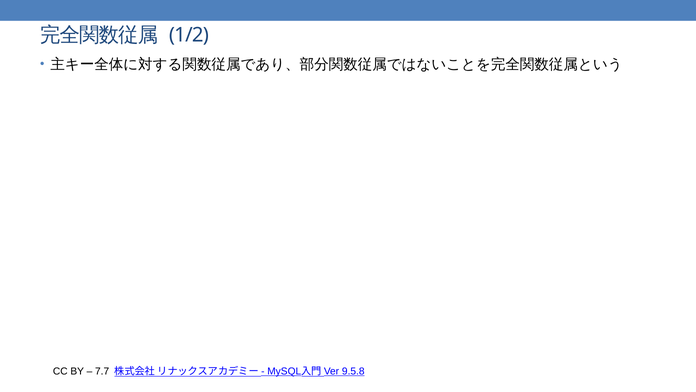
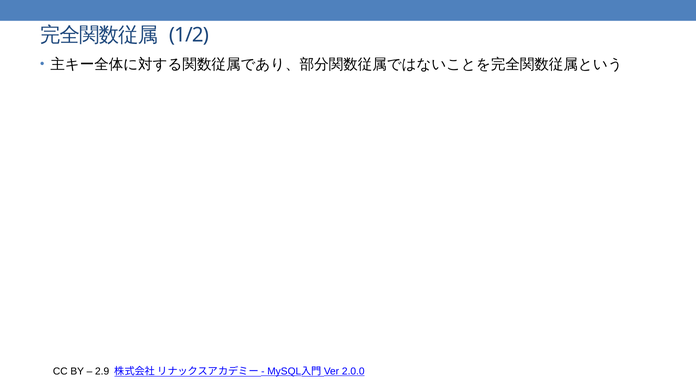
7.7: 7.7 -> 2.9 (102, 371)
9.5.8: 9.5.8 -> 2.0.0 (353, 371)
